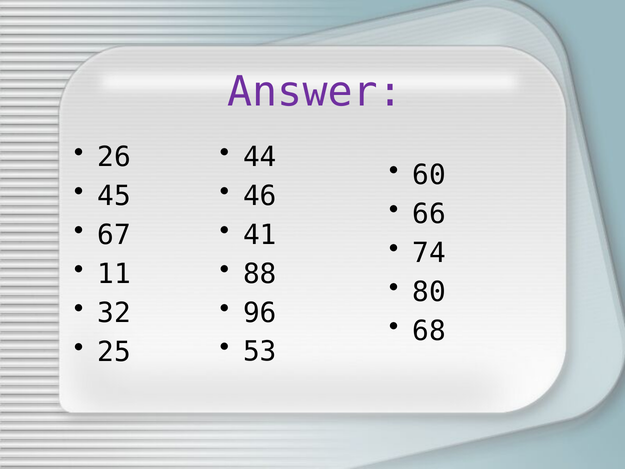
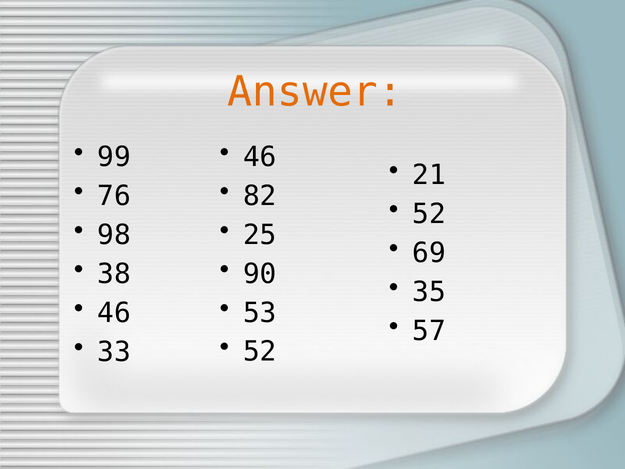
Answer colour: purple -> orange (315, 92)
44: 44 -> 46 (260, 157)
26: 26 -> 99 (114, 157)
60: 60 -> 21 (429, 175)
46: 46 -> 82 (260, 196)
45: 45 -> 76 (114, 196)
66: 66 -> 52 (429, 214)
67: 67 -> 98 (114, 235)
41: 41 -> 25 (260, 235)
74: 74 -> 69 (429, 253)
88: 88 -> 90 (260, 274)
11: 11 -> 38 (114, 274)
80: 80 -> 35 (429, 292)
96: 96 -> 53 (260, 313)
32: 32 -> 46 (114, 313)
68: 68 -> 57 (429, 331)
53: 53 -> 52 (260, 352)
25: 25 -> 33 (114, 352)
